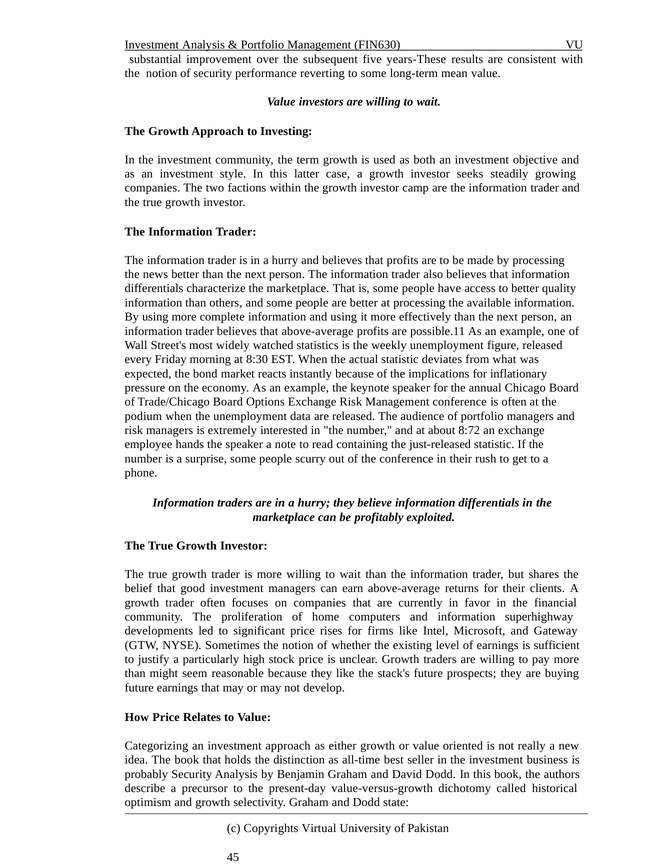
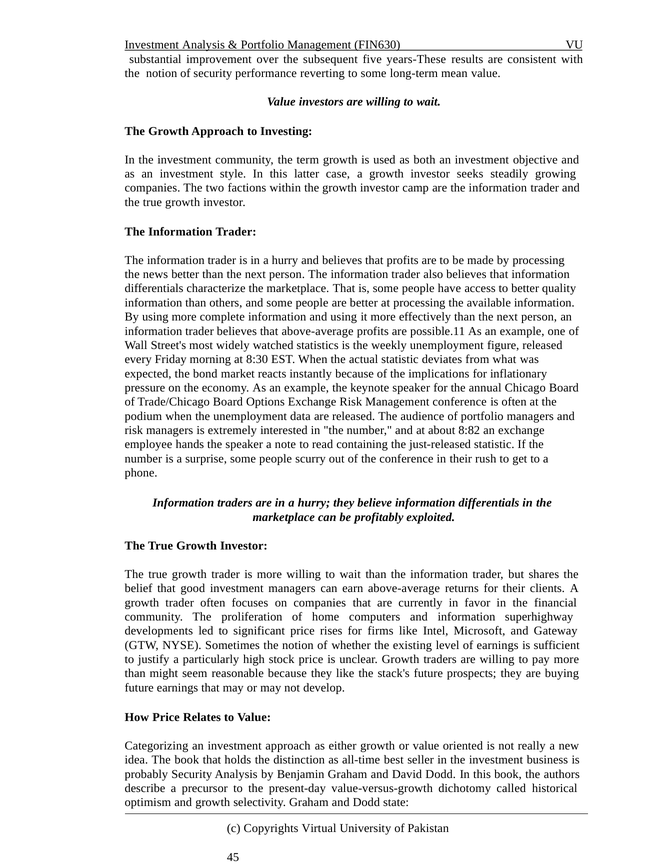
8:72: 8:72 -> 8:82 (469, 430)
